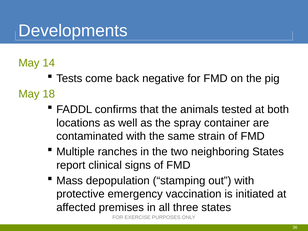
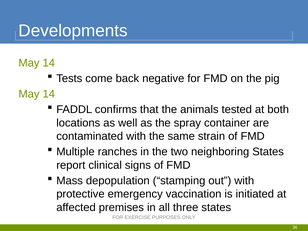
18: 18 -> 14 (49, 94)
